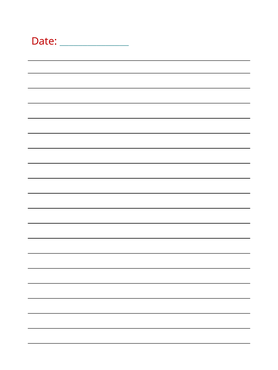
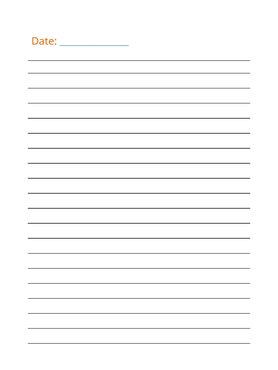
Date colour: red -> orange (44, 41)
